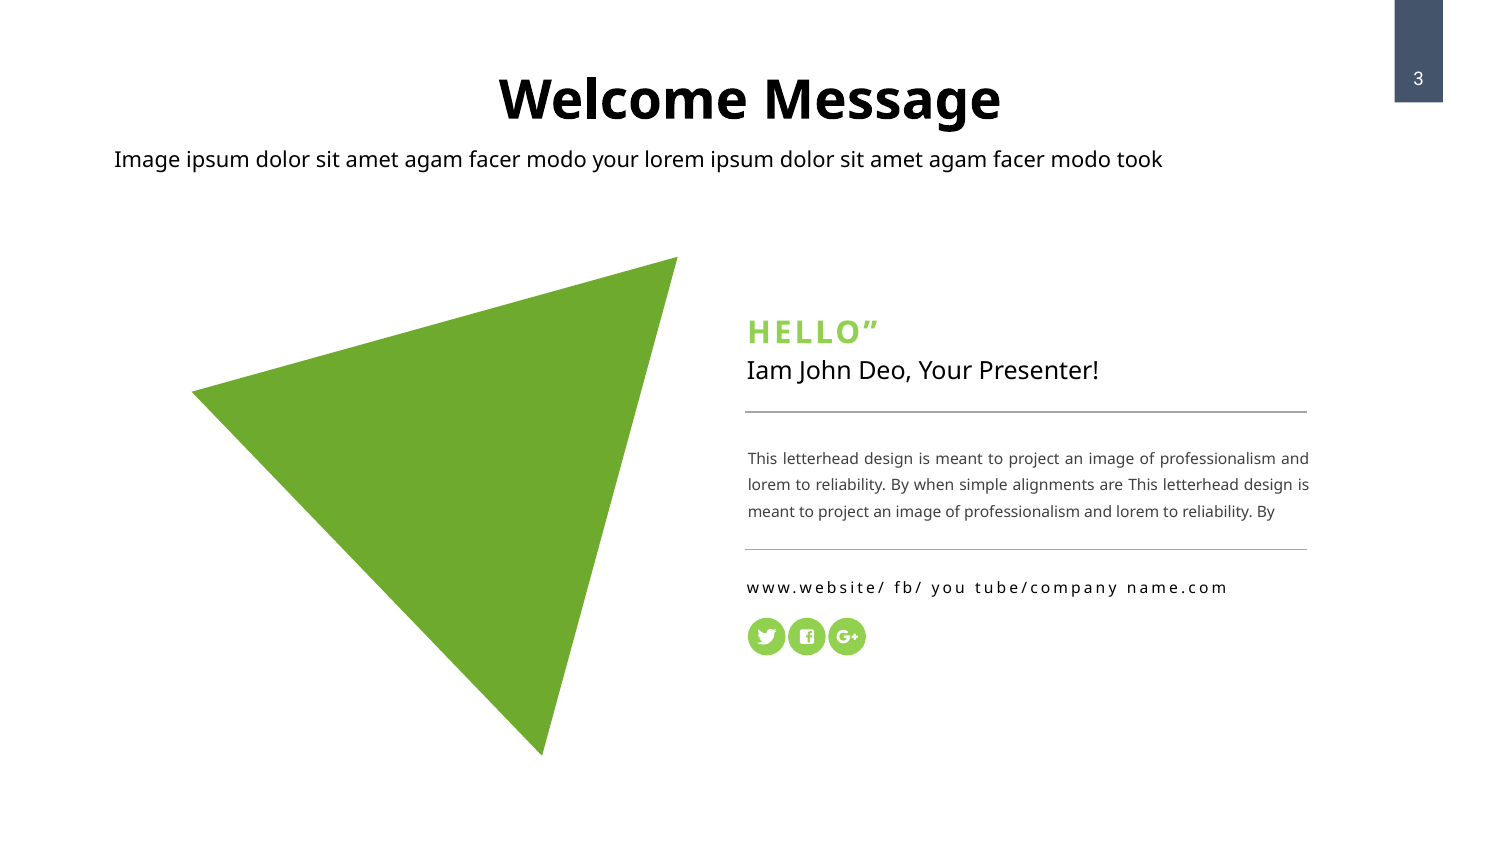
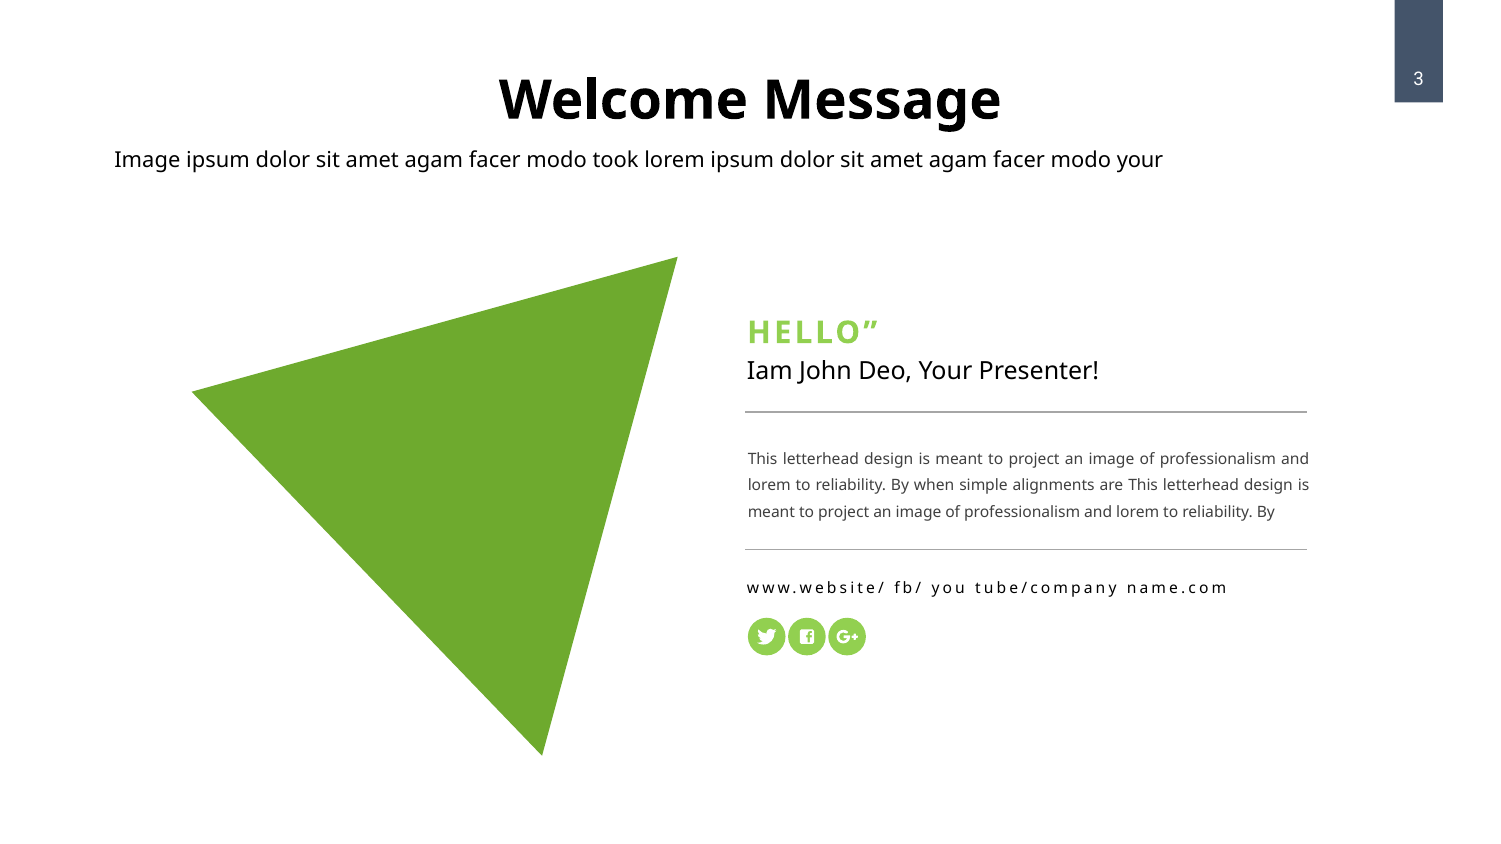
modo your: your -> took (616, 160)
modo took: took -> your (1140, 160)
